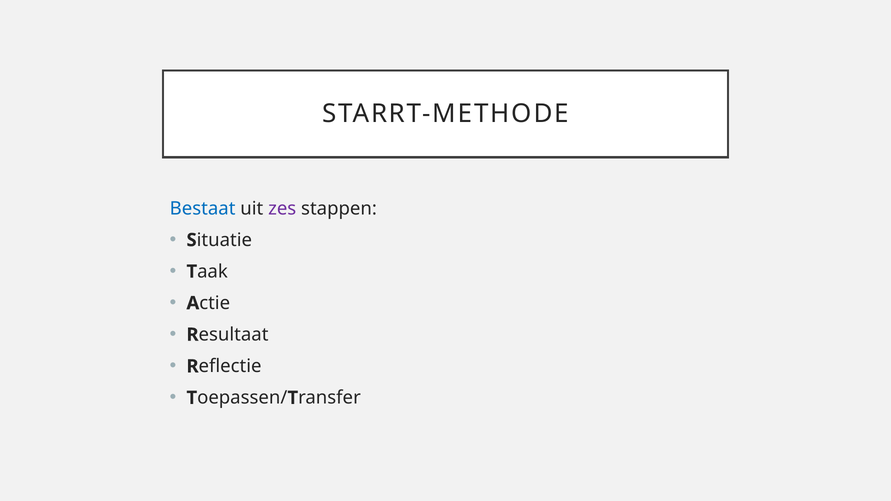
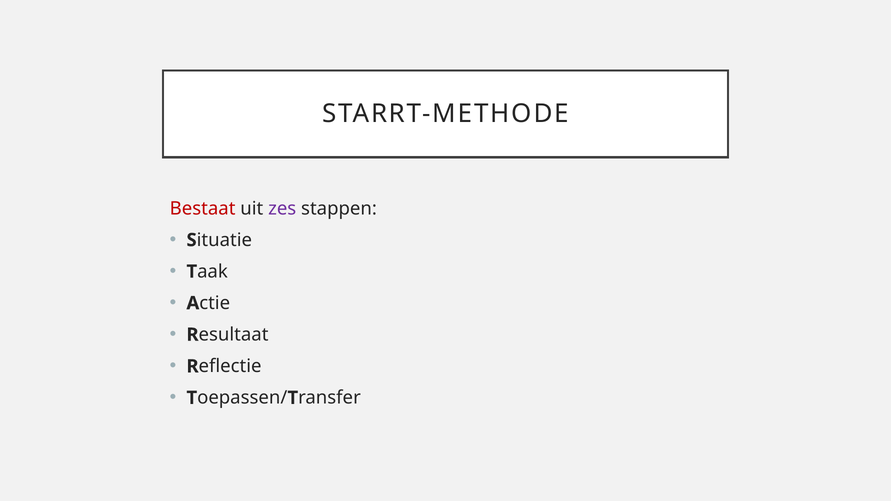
Bestaat colour: blue -> red (203, 209)
